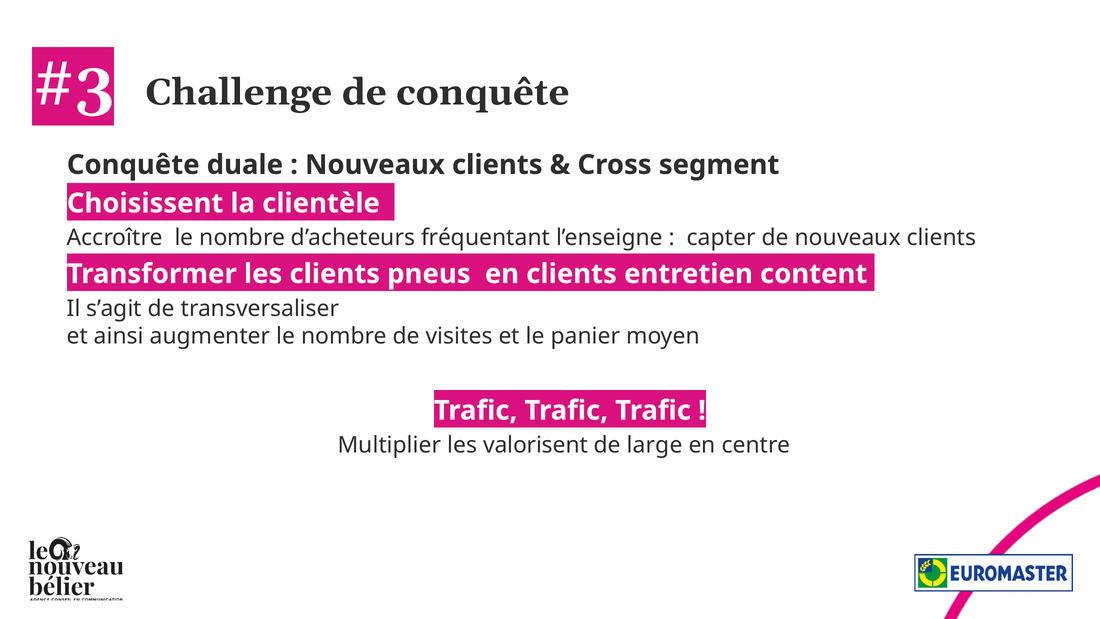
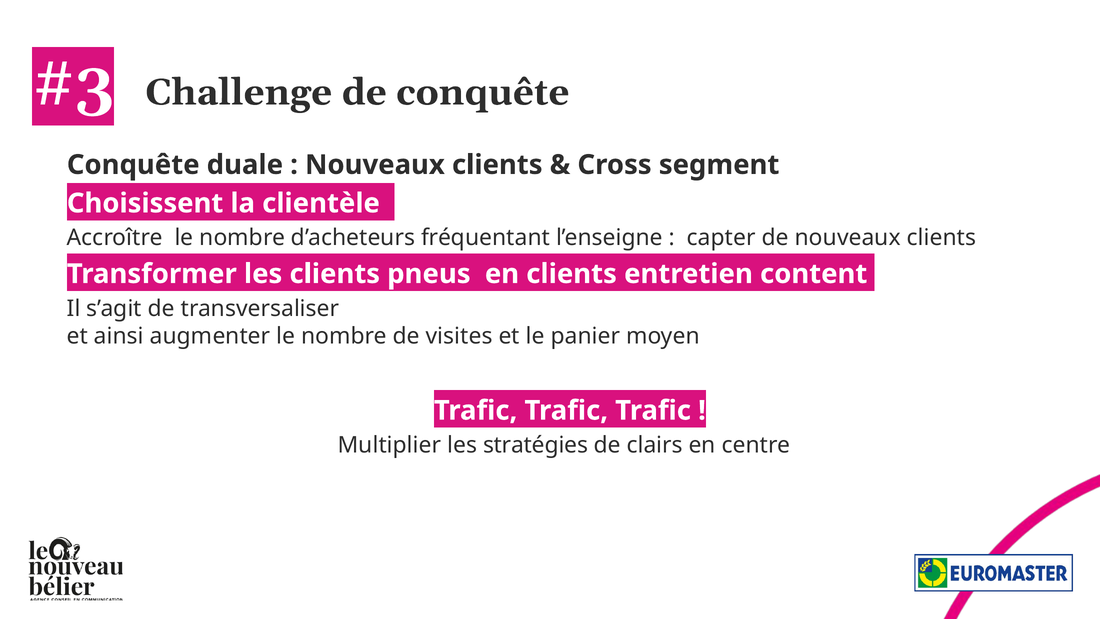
valorisent: valorisent -> stratégies (536, 445)
large: large -> clairs (655, 445)
